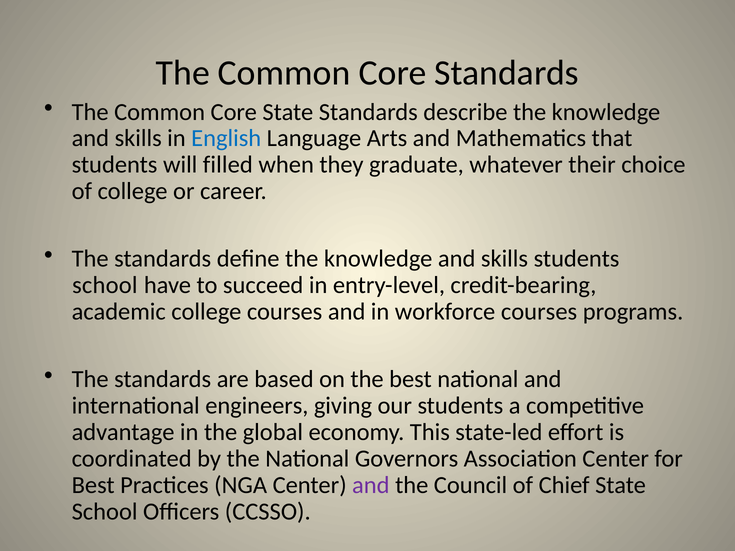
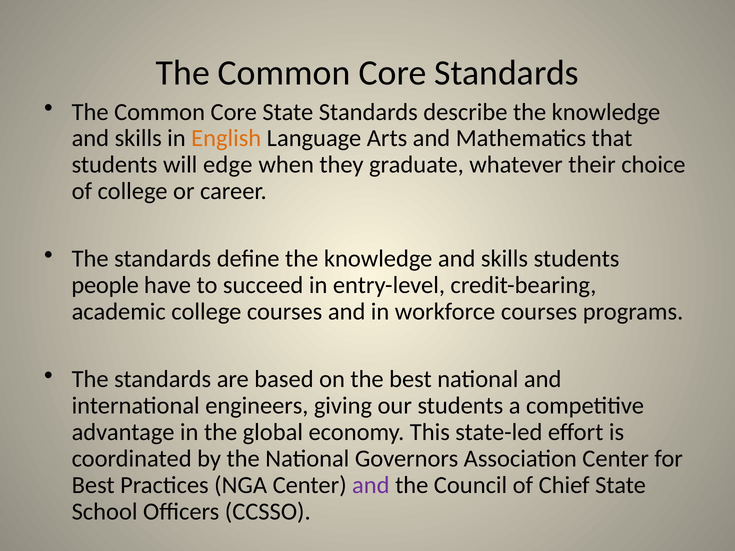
English colour: blue -> orange (226, 138)
filled: filled -> edge (228, 165)
school: school -> people (105, 285)
